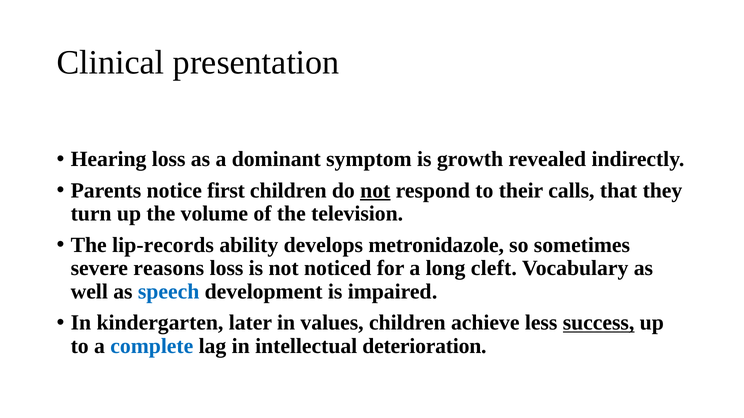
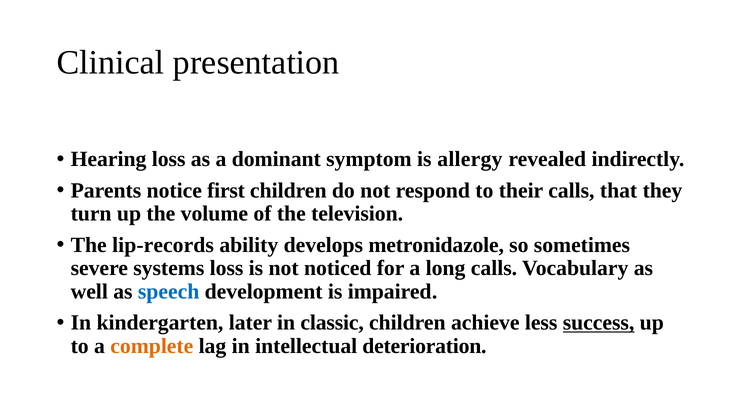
growth: growth -> allergy (470, 159)
not underline: present -> none (375, 191)
reasons: reasons -> systems (169, 269)
long cleft: cleft -> calls (494, 269)
values: values -> classic (332, 323)
complete colour: blue -> orange (152, 347)
